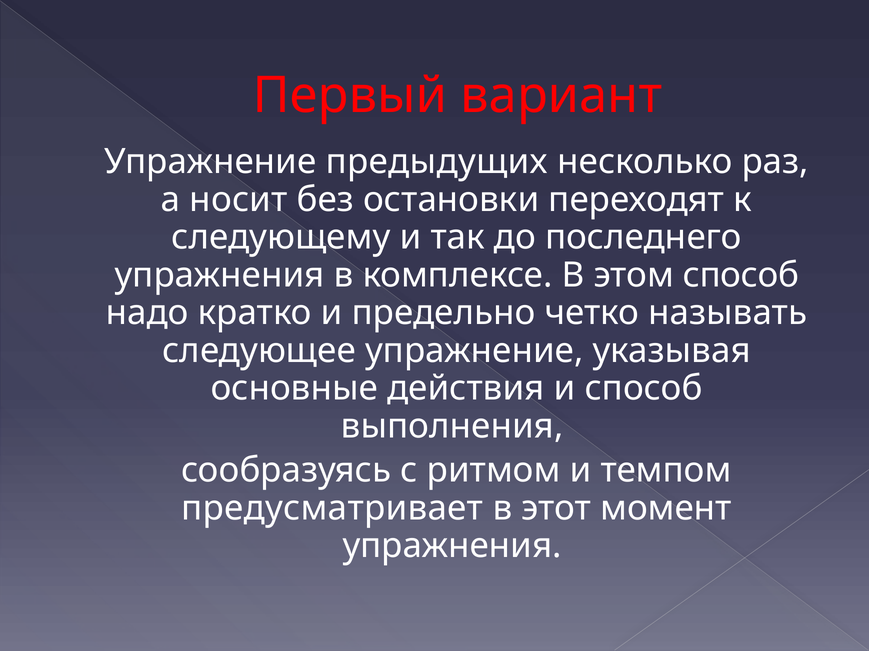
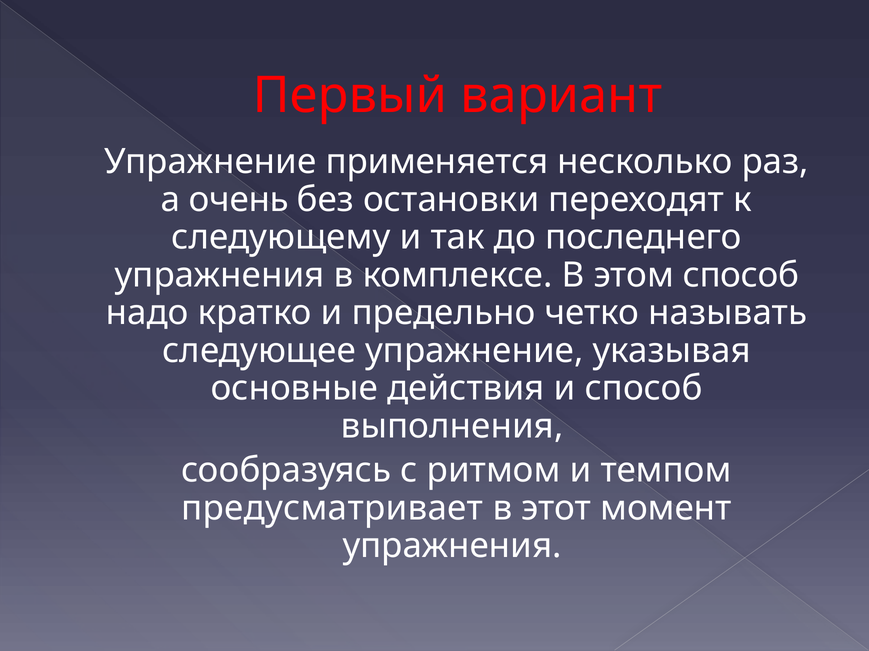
предыдущих: предыдущих -> применяется (437, 162)
носит: носит -> очень (239, 200)
